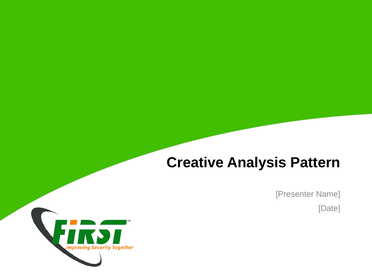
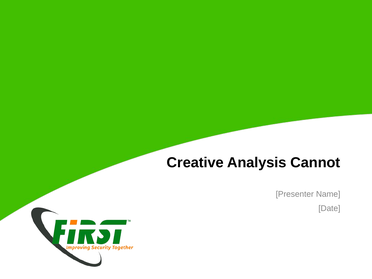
Pattern: Pattern -> Cannot (315, 163)
